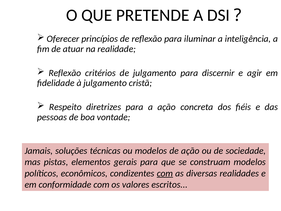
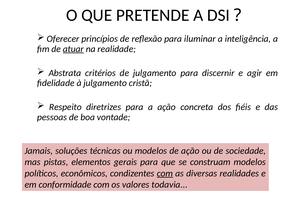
atuar underline: none -> present (73, 49)
Reflexão: Reflexão -> Abstrata (65, 73)
escritos: escritos -> todavia (170, 184)
